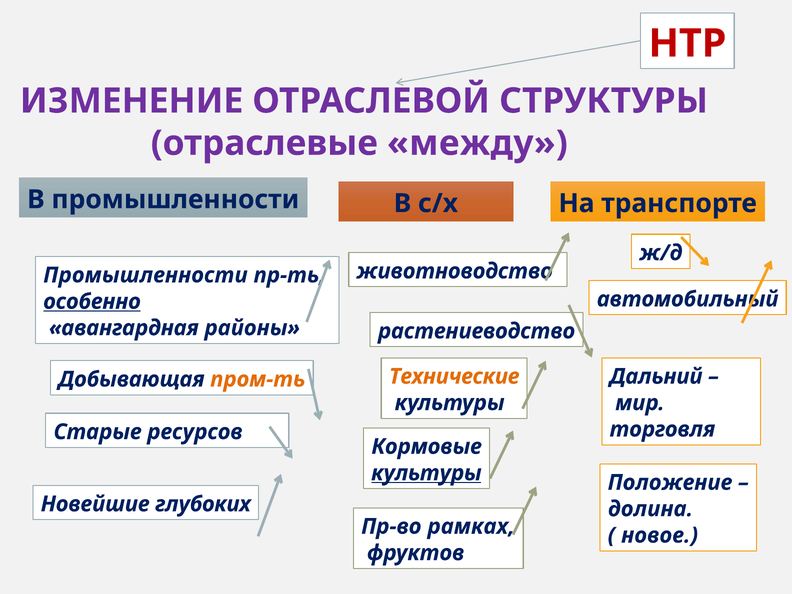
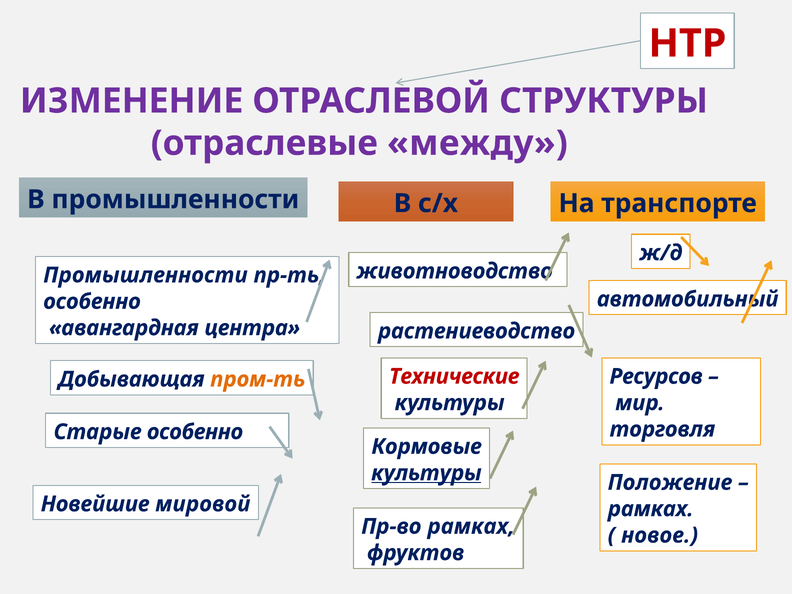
особенно underline: present -> none (92, 302)
районы: районы -> центра (252, 328)
Технические colour: orange -> red (454, 376)
Дальний: Дальний -> Ресурсов (656, 376)
Старые ресурсов: ресурсов -> особенно (195, 432)
глубоких: глубоких -> мировой (203, 504)
долина: долина -> рамках (651, 509)
